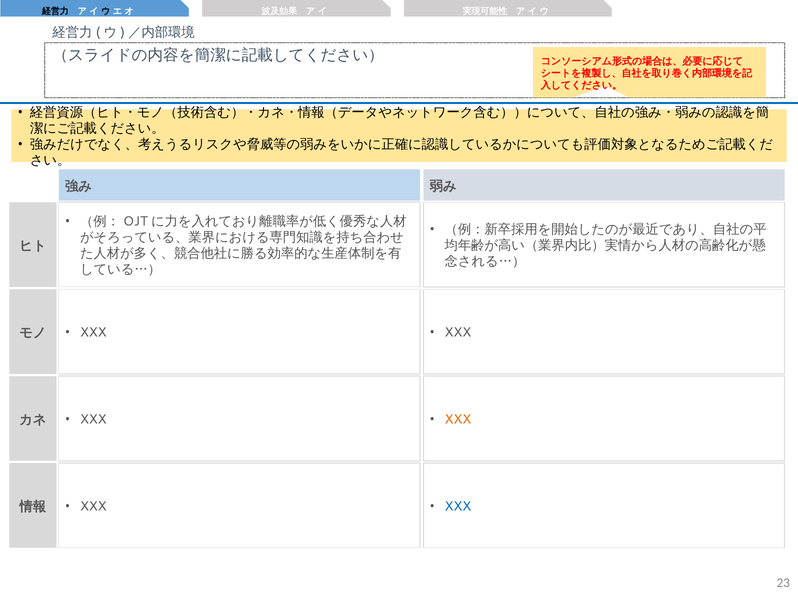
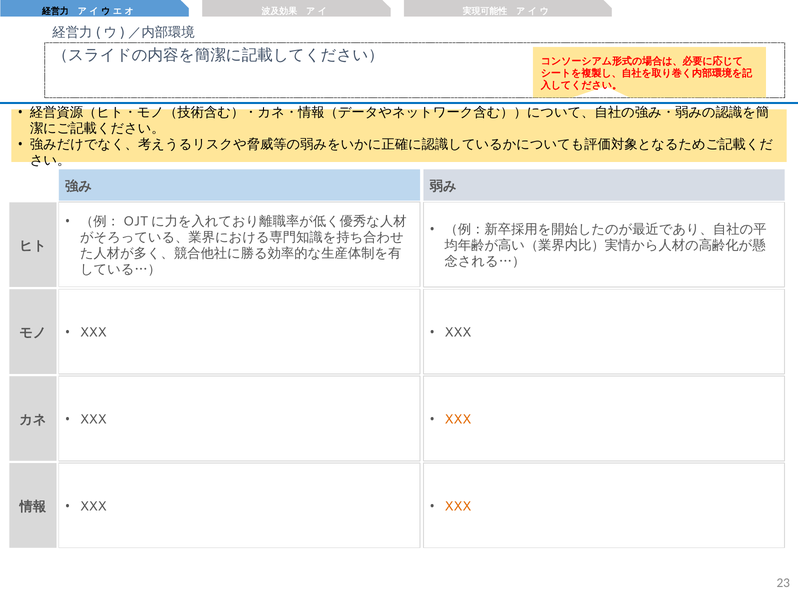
XXX colour: blue -> orange (458, 507)
